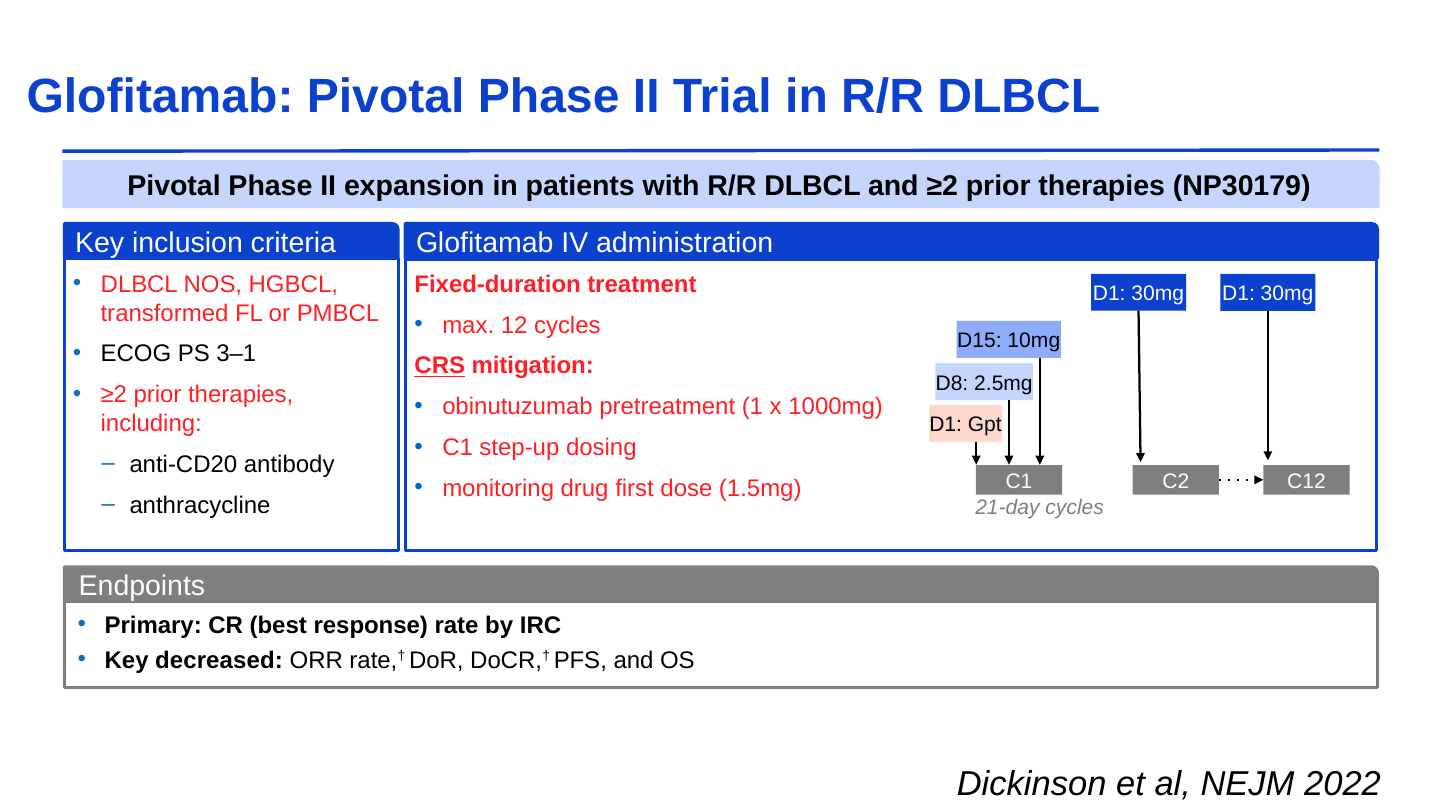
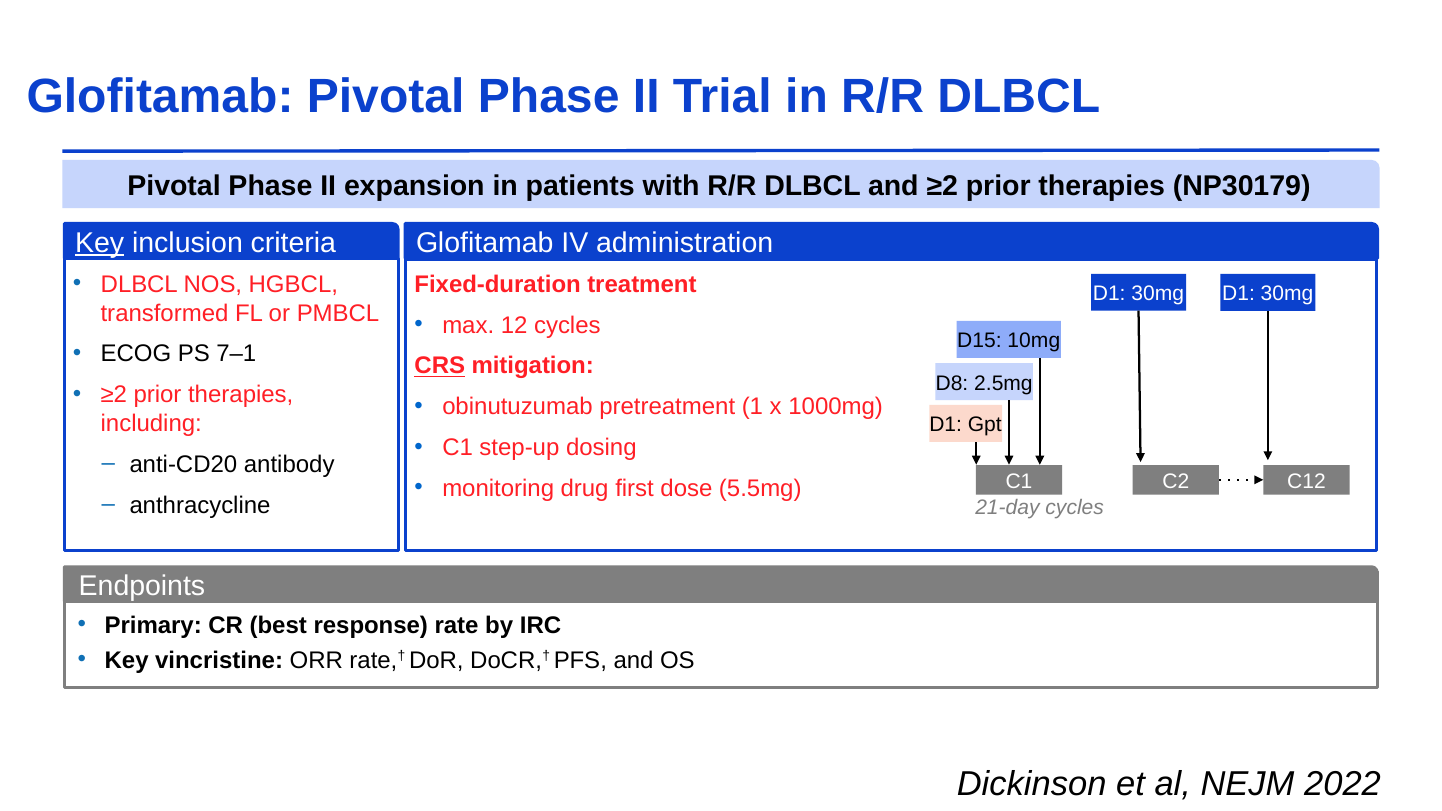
Key underline: none -> present (100, 243)
3–1: 3–1 -> 7–1 (236, 354)
1.5mg: 1.5mg -> 5.5mg (760, 488)
decreased: decreased -> vincristine (219, 660)
